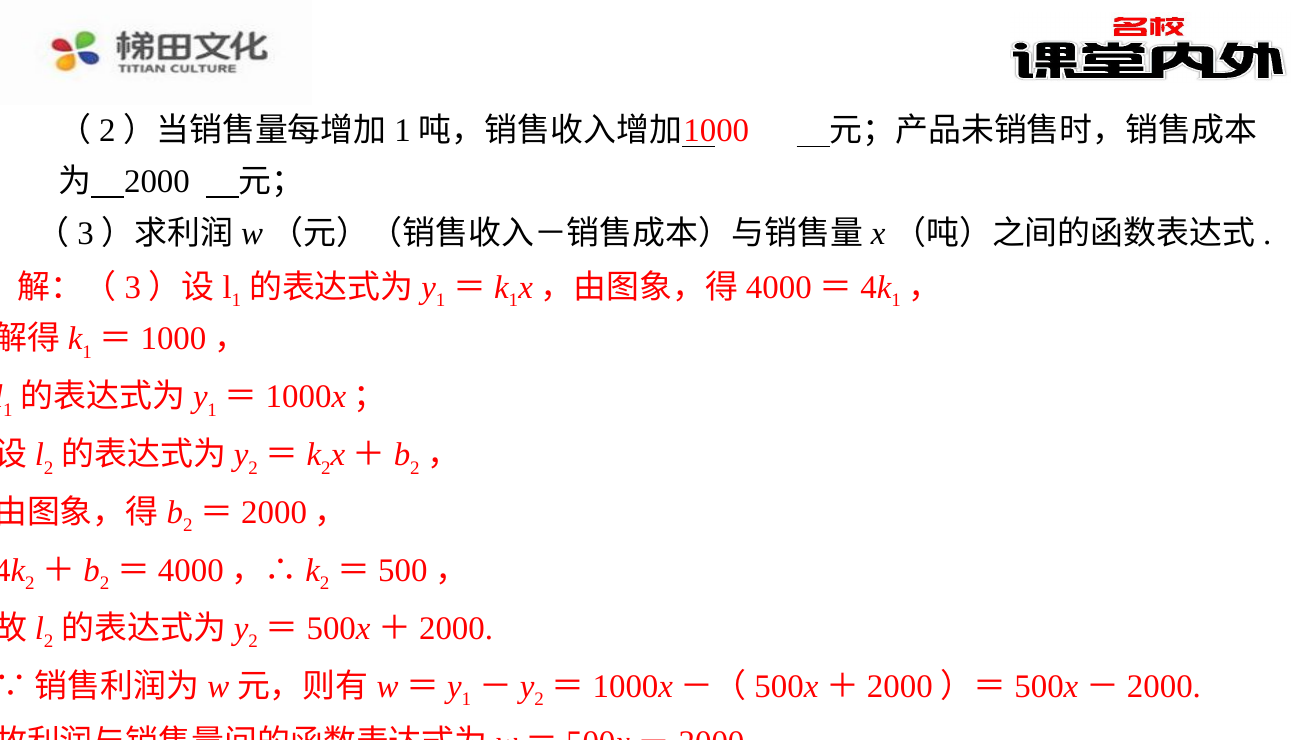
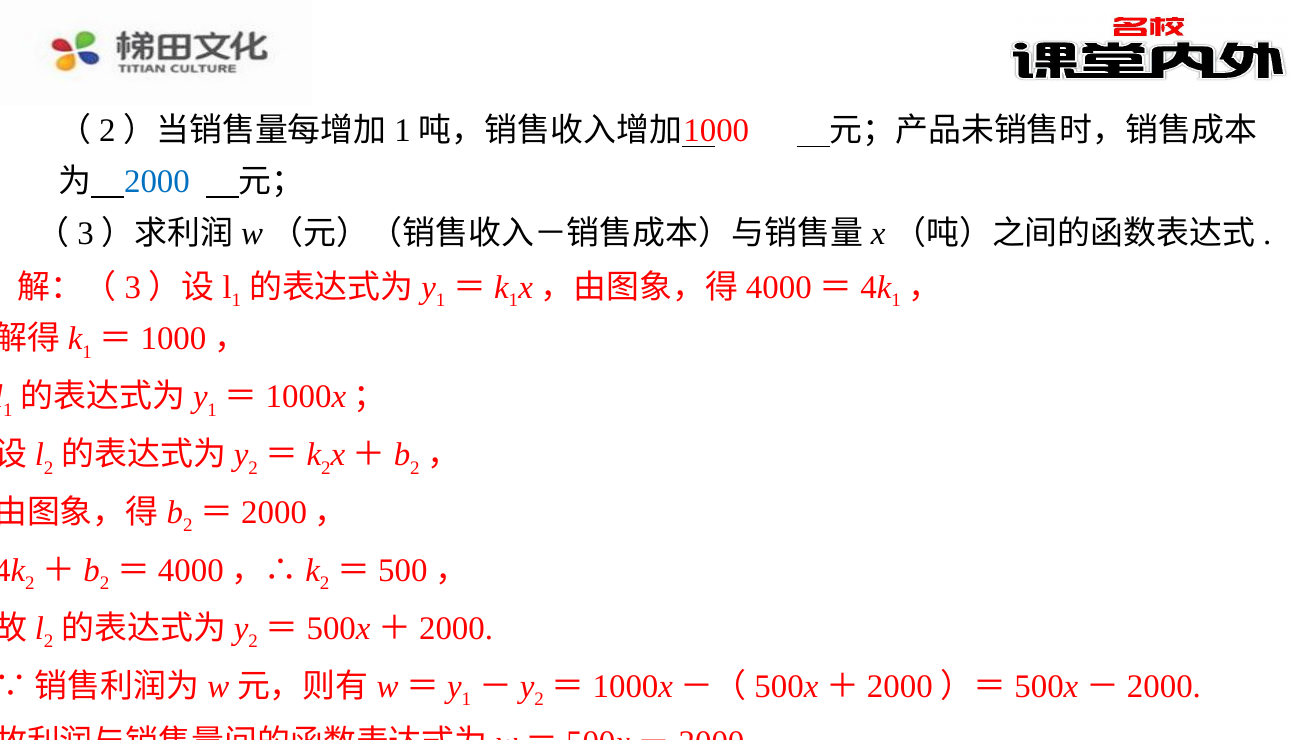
2000 colour: black -> blue (157, 182)
